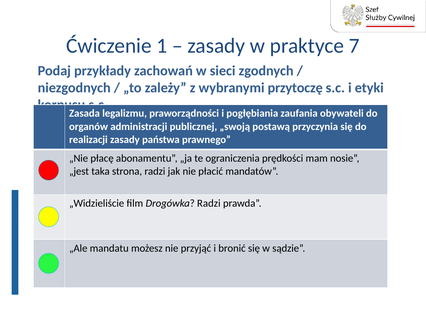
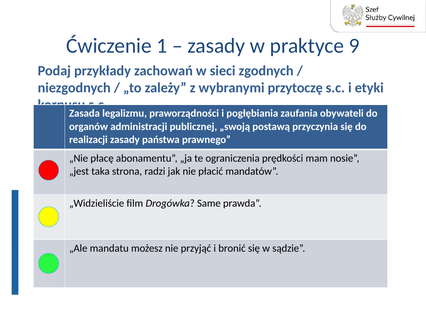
7: 7 -> 9 (354, 46)
Drogówka Radzi: Radzi -> Same (209, 203)
